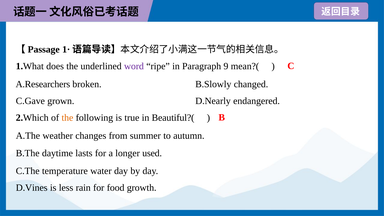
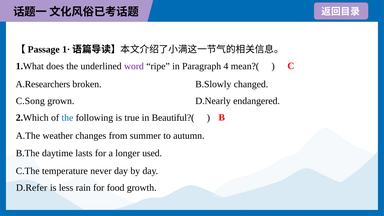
9: 9 -> 4 (226, 66)
C.Gave: C.Gave -> C.Song (30, 101)
the colour: orange -> blue (67, 118)
water: water -> never (101, 171)
D.Vines: D.Vines -> D.Refer (32, 188)
